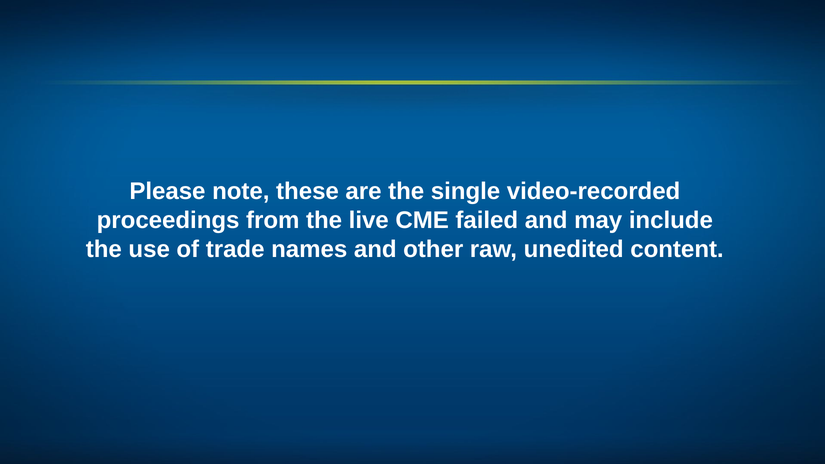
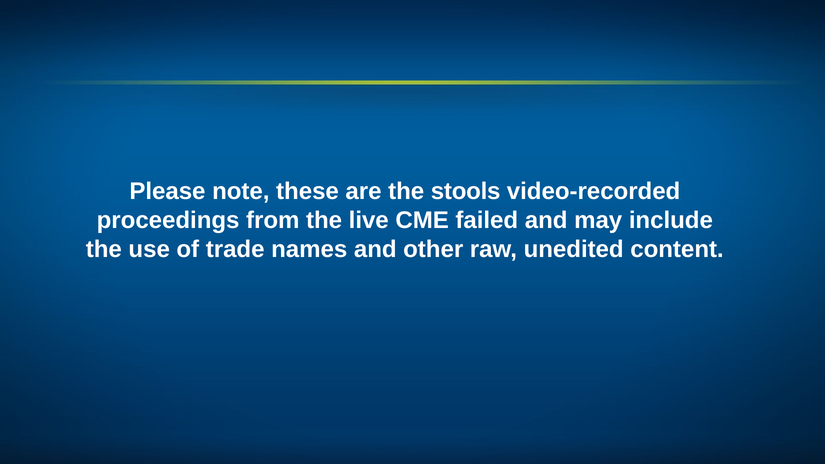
single: single -> stools (466, 191)
